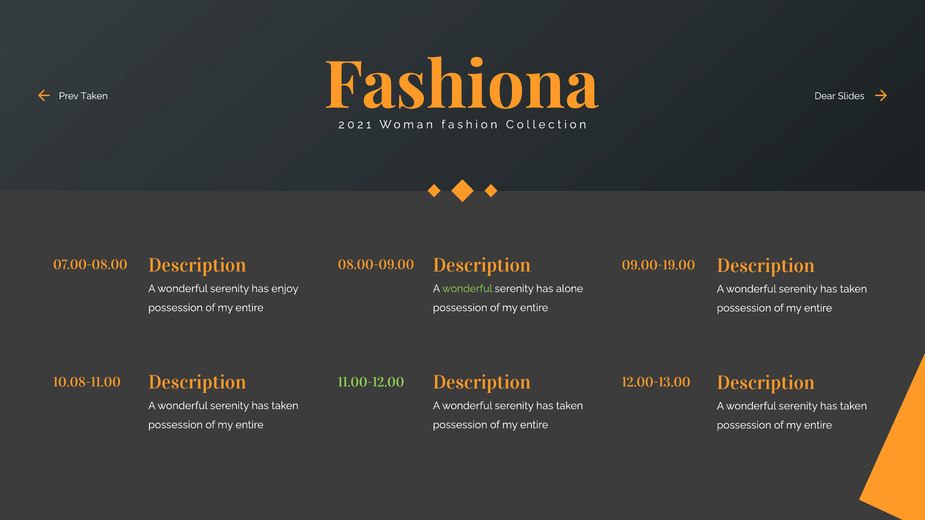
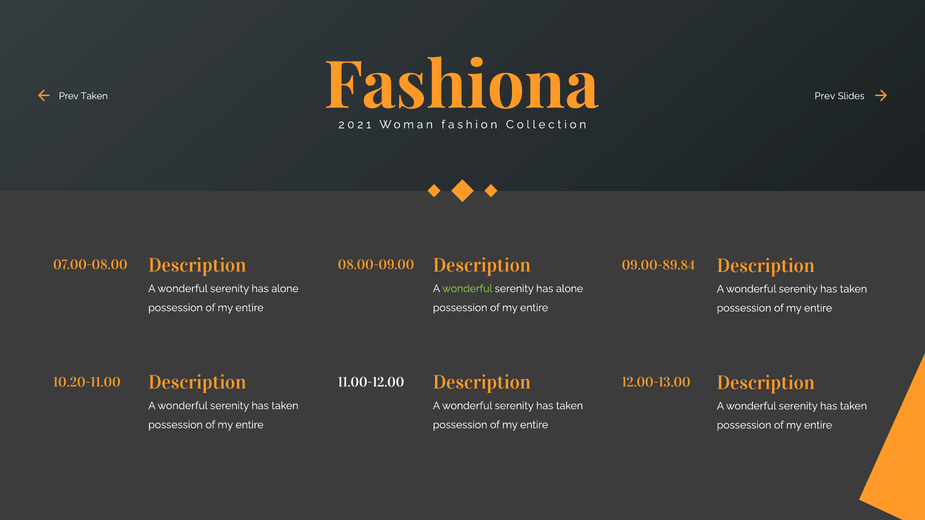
Dear: Dear -> Prev (825, 96)
09.00-19.00: 09.00-19.00 -> 09.00-89.84 (659, 265)
enjoy: enjoy -> alone (285, 289)
10.08-11.00: 10.08-11.00 -> 10.20-11.00 (87, 382)
11.00-12.00 colour: light green -> white (371, 382)
